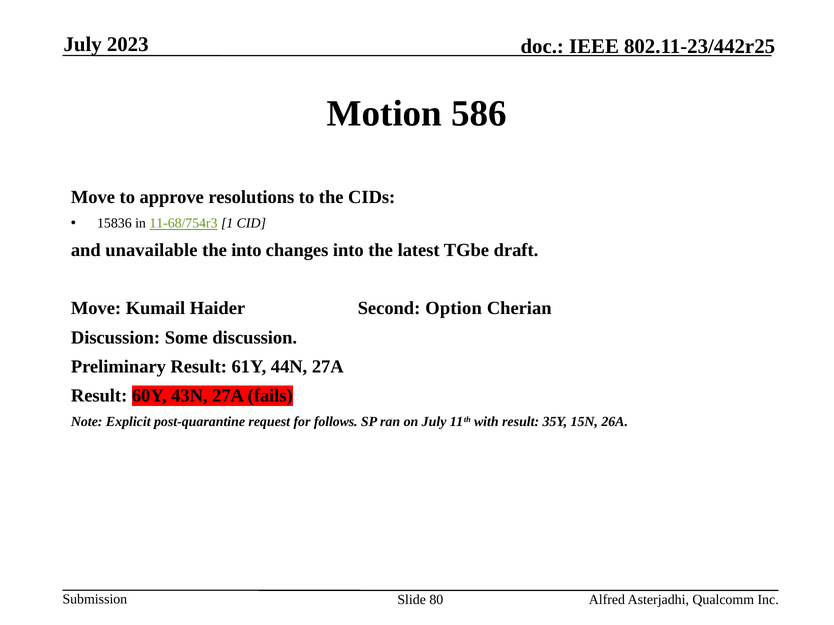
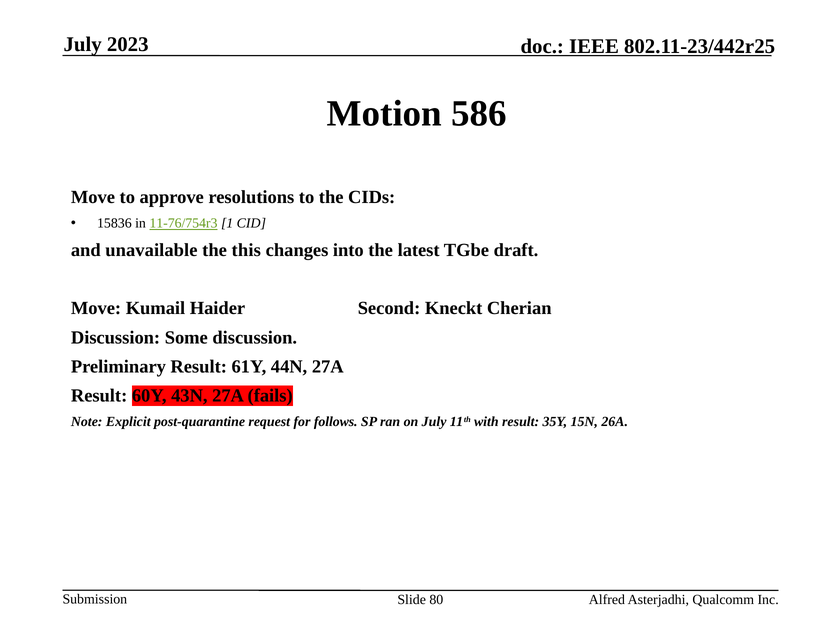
11-68/754r3: 11-68/754r3 -> 11-76/754r3 (183, 223)
the into: into -> this (246, 250)
Option: Option -> Kneckt (454, 309)
